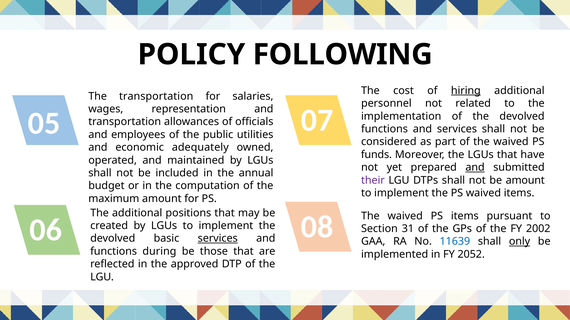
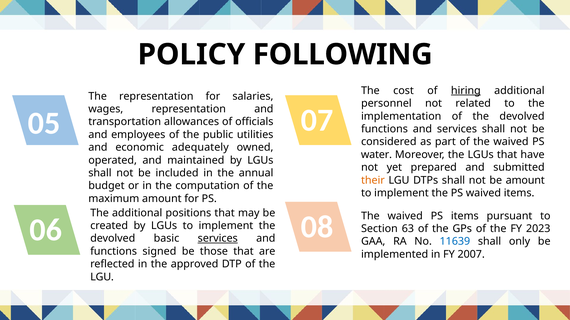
The transportation: transportation -> representation (156, 96)
funds: funds -> water (376, 155)
and underline: present -> none (475, 168)
their colour: purple -> orange (373, 181)
31: 31 -> 63 (408, 229)
2002: 2002 -> 2023 (538, 229)
only underline: present -> none (520, 242)
during: during -> signed (159, 252)
2052: 2052 -> 2007 (471, 255)
